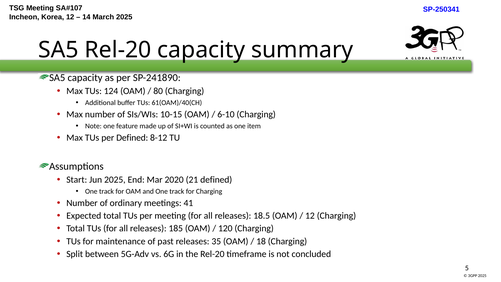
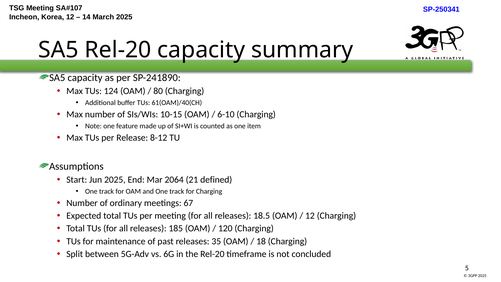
per Defined: Defined -> Release (132, 138)
2020: 2020 -> 2064 (174, 180)
41: 41 -> 67 (188, 203)
